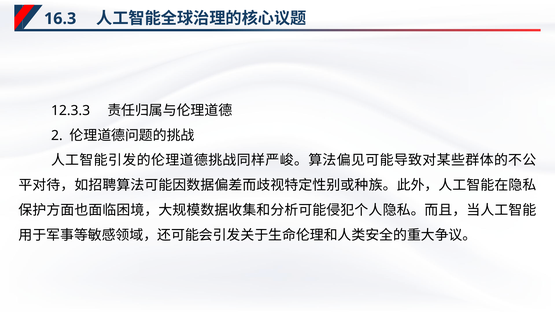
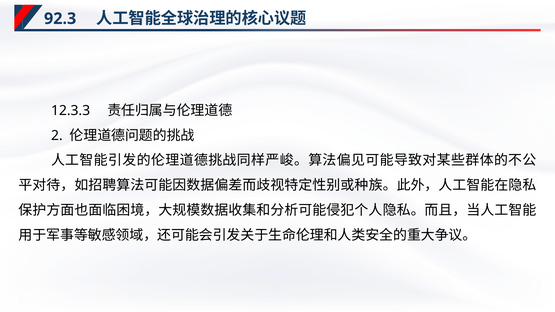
16.3: 16.3 -> 92.3 (60, 19)
